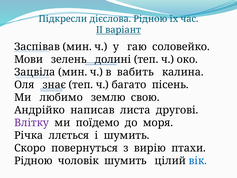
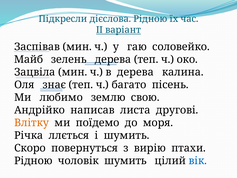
Мови: Мови -> Майб (29, 59)
зелень долині: долині -> дерева (113, 59)
в вабить: вабить -> дерева (135, 72)
Влітку colour: purple -> orange (32, 123)
